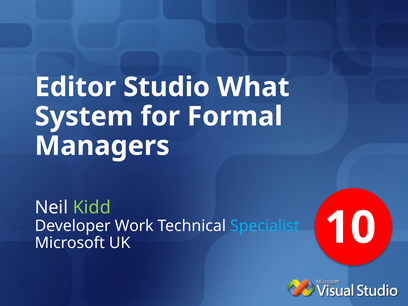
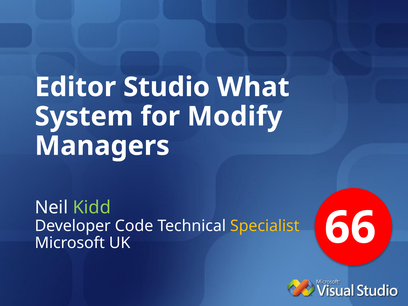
Formal: Formal -> Modify (235, 117)
Work: Work -> Code (134, 226)
Specialist colour: light blue -> yellow (265, 226)
10: 10 -> 66 (350, 228)
